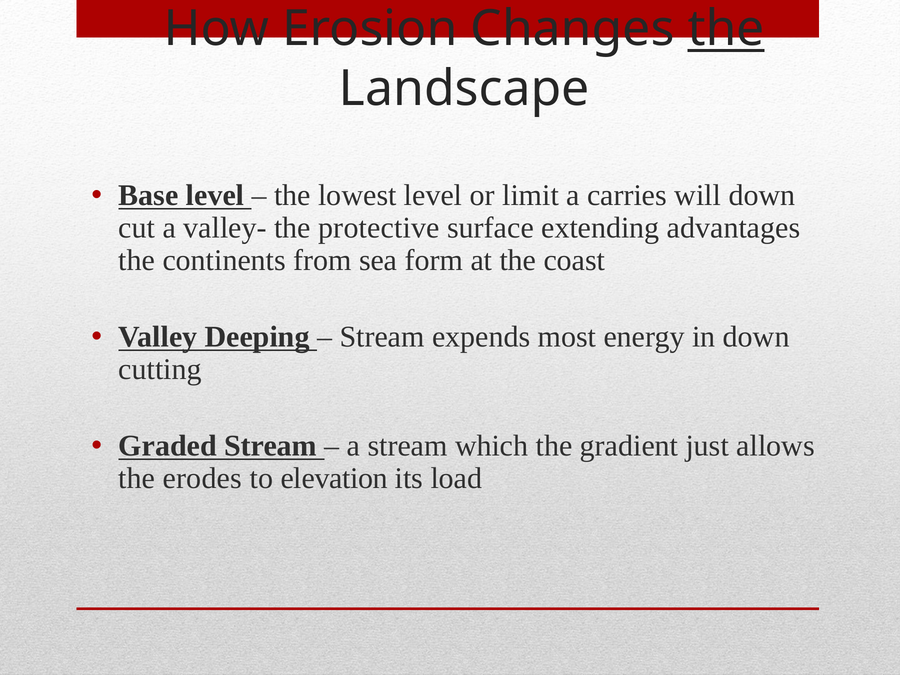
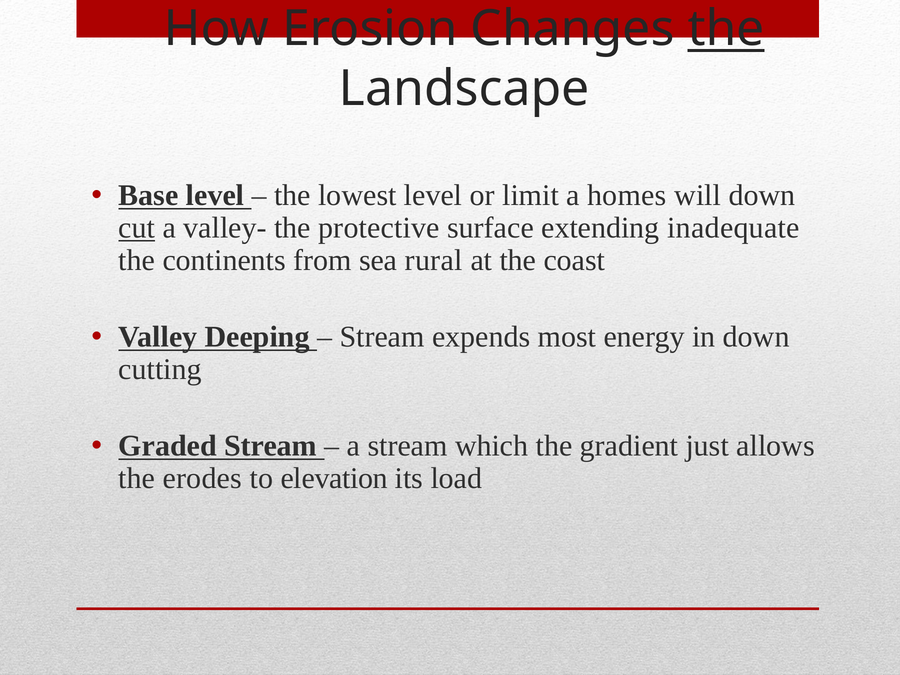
carries: carries -> homes (627, 195)
cut underline: none -> present (137, 228)
advantages: advantages -> inadequate (733, 228)
form: form -> rural (434, 260)
